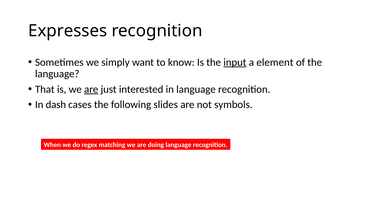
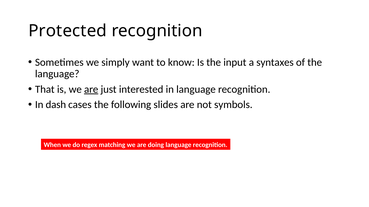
Expresses: Expresses -> Protected (68, 31)
input underline: present -> none (235, 62)
element: element -> syntaxes (275, 62)
